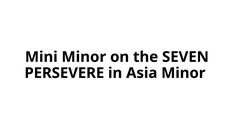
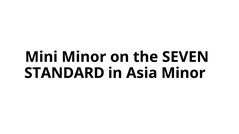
PERSEVERE: PERSEVERE -> STANDARD (64, 73)
